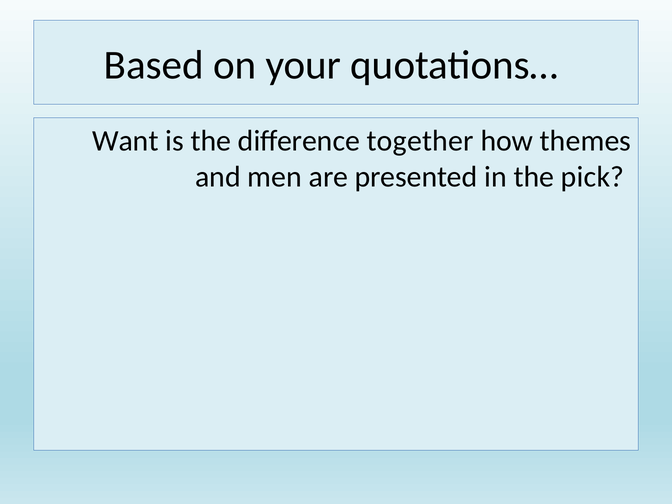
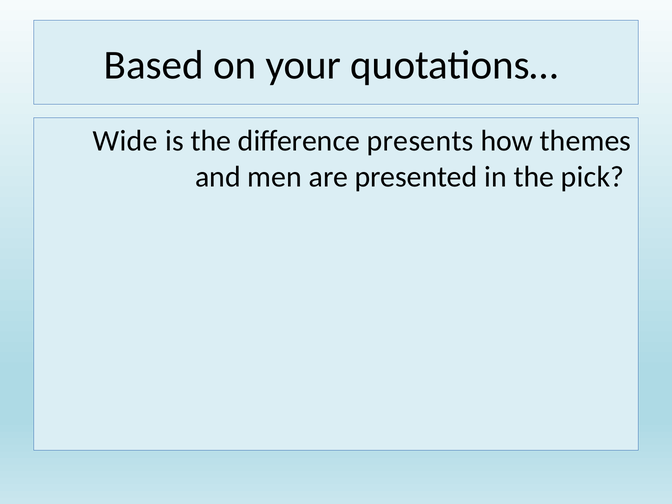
Want: Want -> Wide (125, 141)
together: together -> presents (420, 141)
